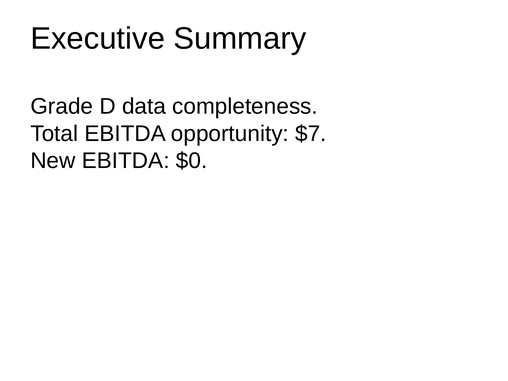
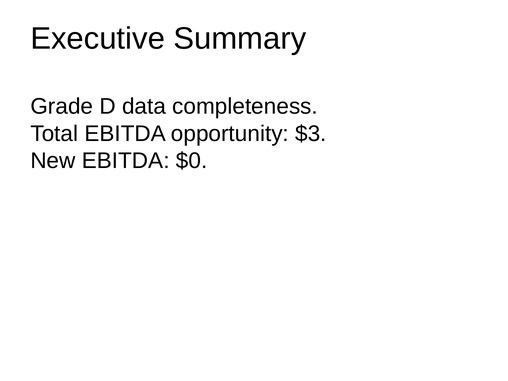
$7: $7 -> $3 (311, 134)
